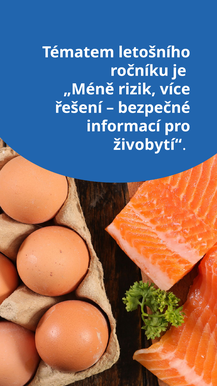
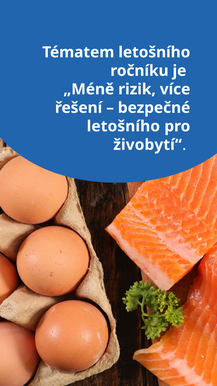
informací: informací -> letošního (123, 126)
